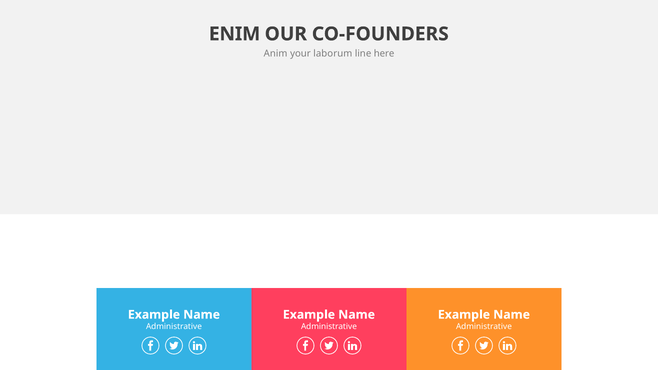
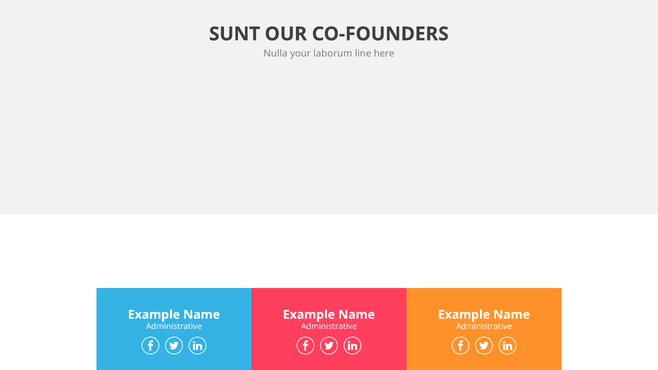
ENIM: ENIM -> SUNT (235, 34)
Anim: Anim -> Nulla (276, 54)
